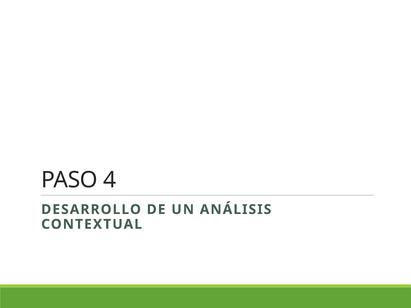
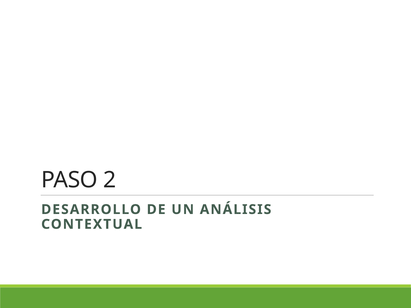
4: 4 -> 2 (110, 180)
